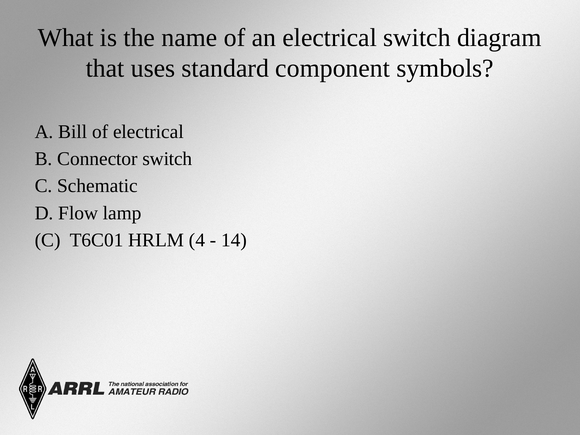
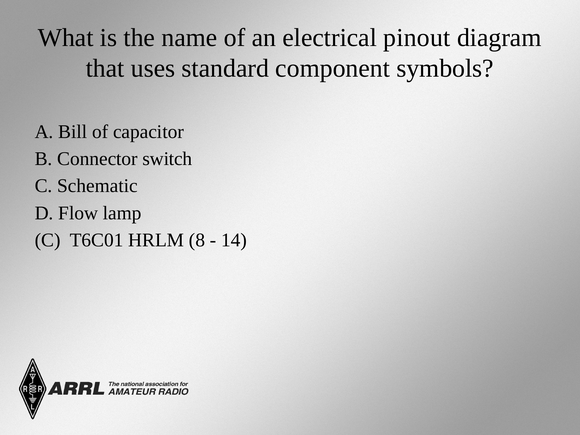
electrical switch: switch -> pinout (417, 38)
of electrical: electrical -> capacitor (148, 132)
4: 4 -> 8 (197, 240)
